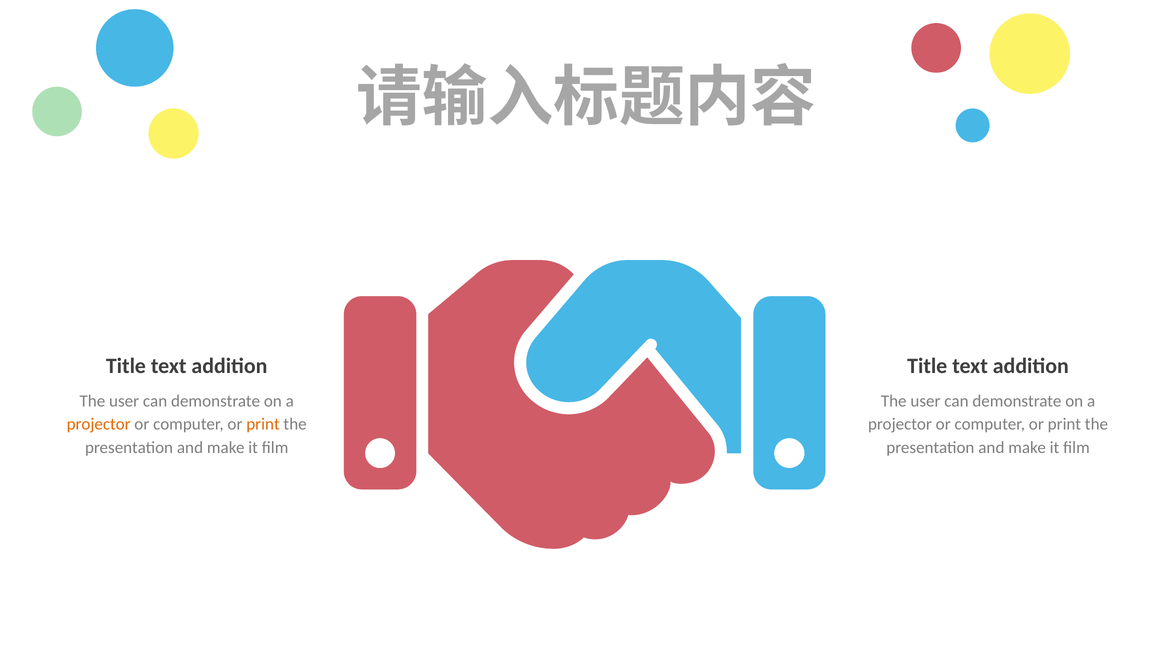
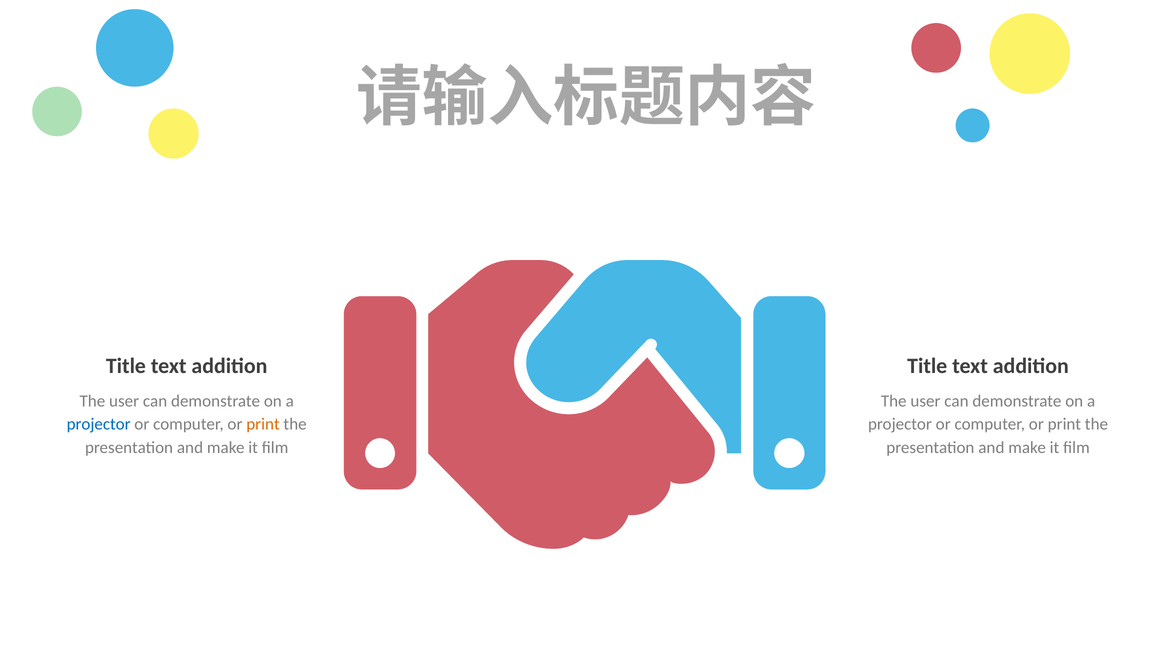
projector colour: orange -> blue (99, 424)
